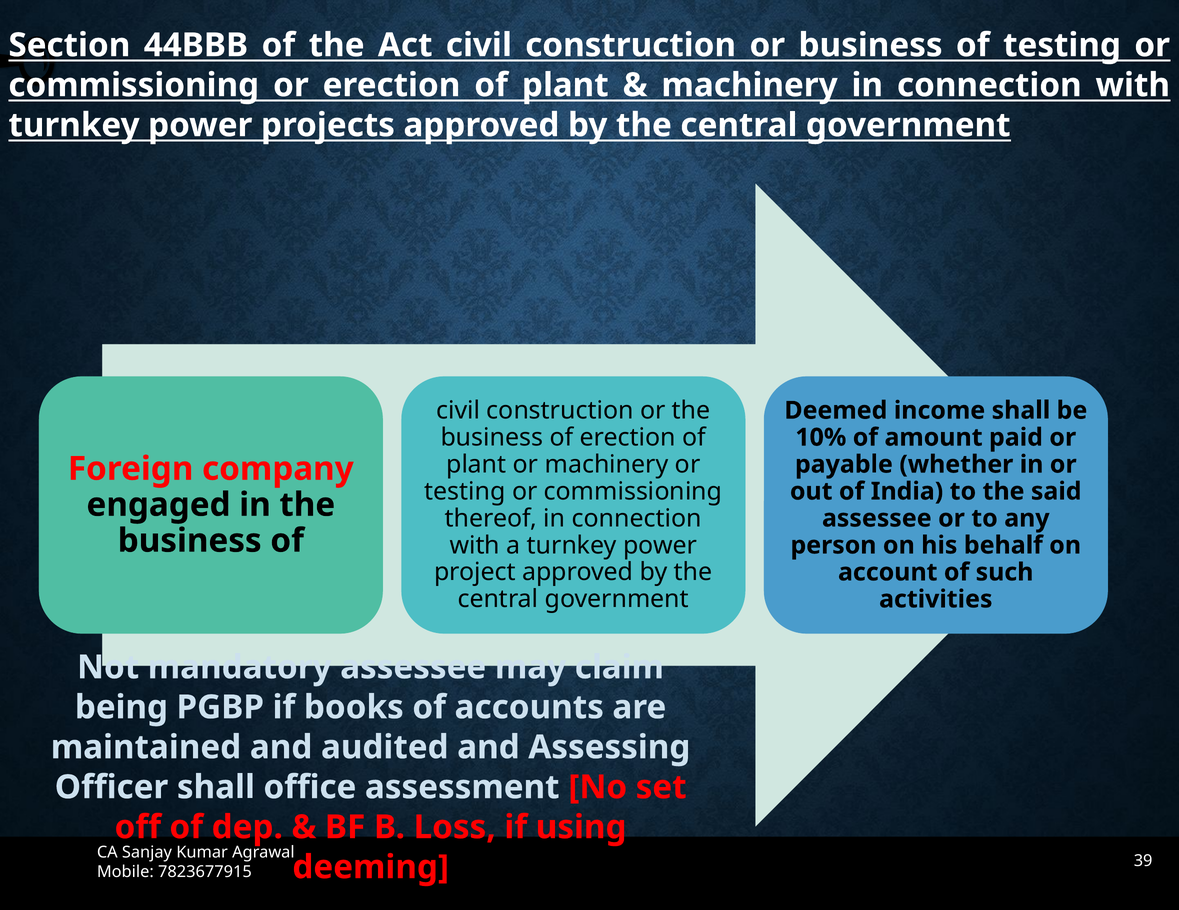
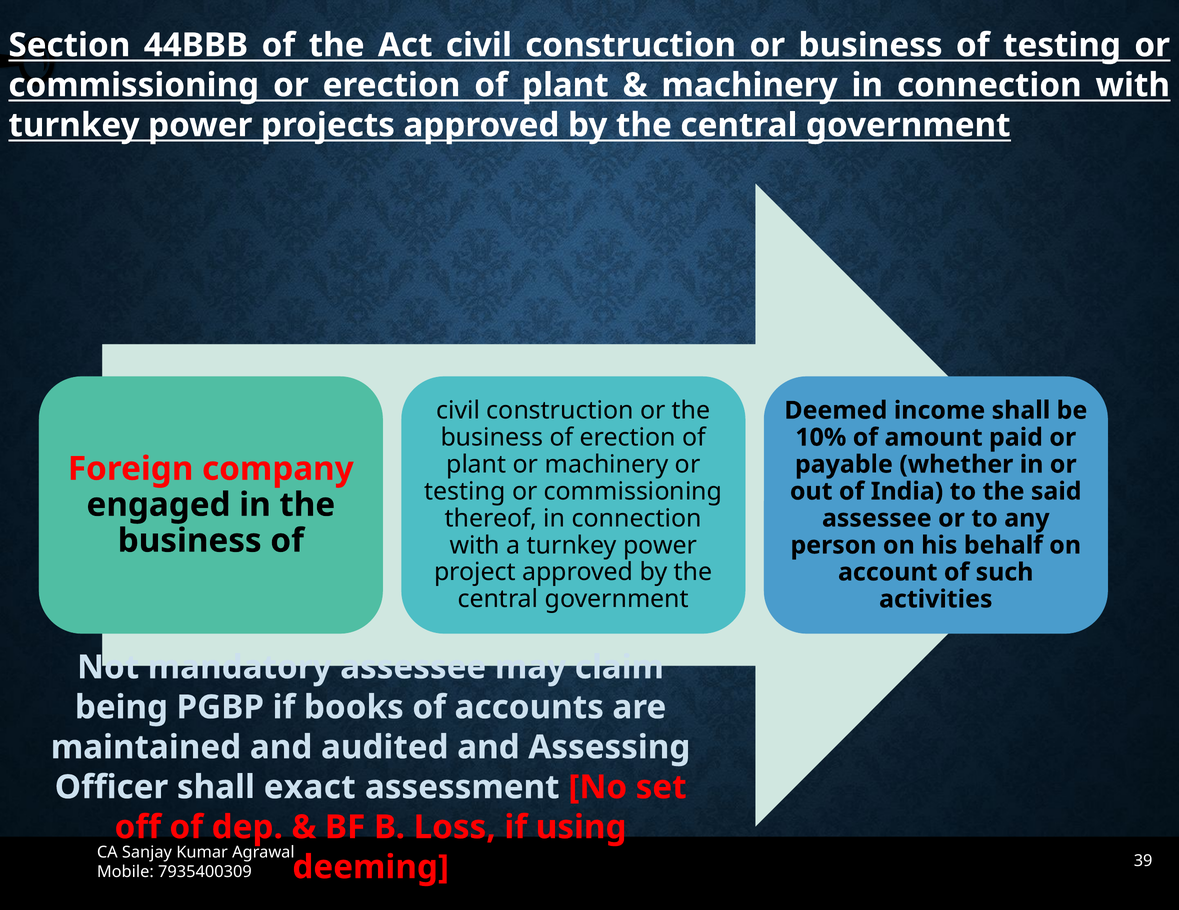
office: office -> exact (310, 787)
7823677915: 7823677915 -> 7935400309 (205, 871)
